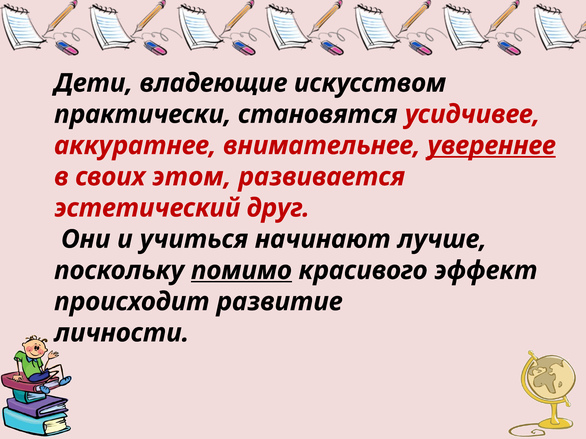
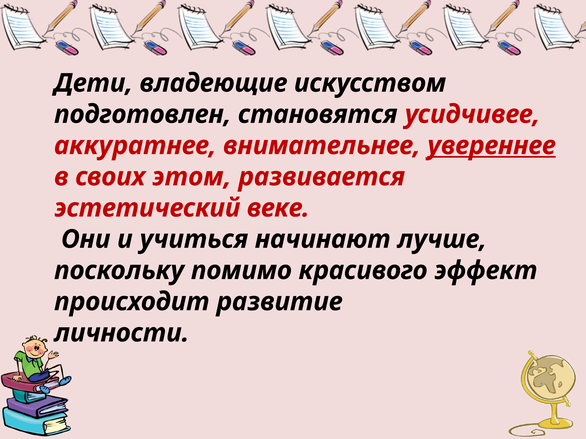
практически: практически -> подготовлен (143, 114)
друг: друг -> веке (278, 208)
помимо underline: present -> none (241, 271)
